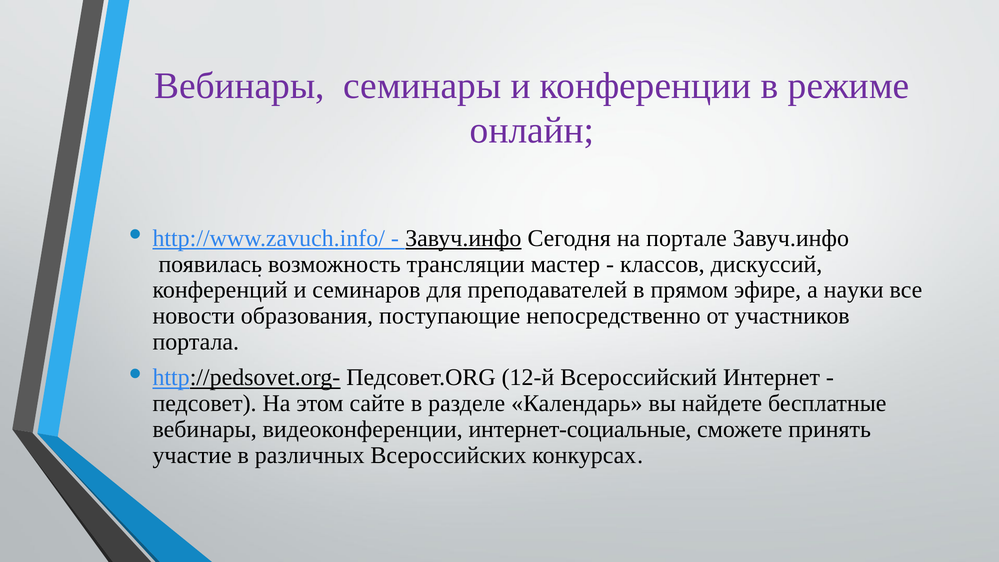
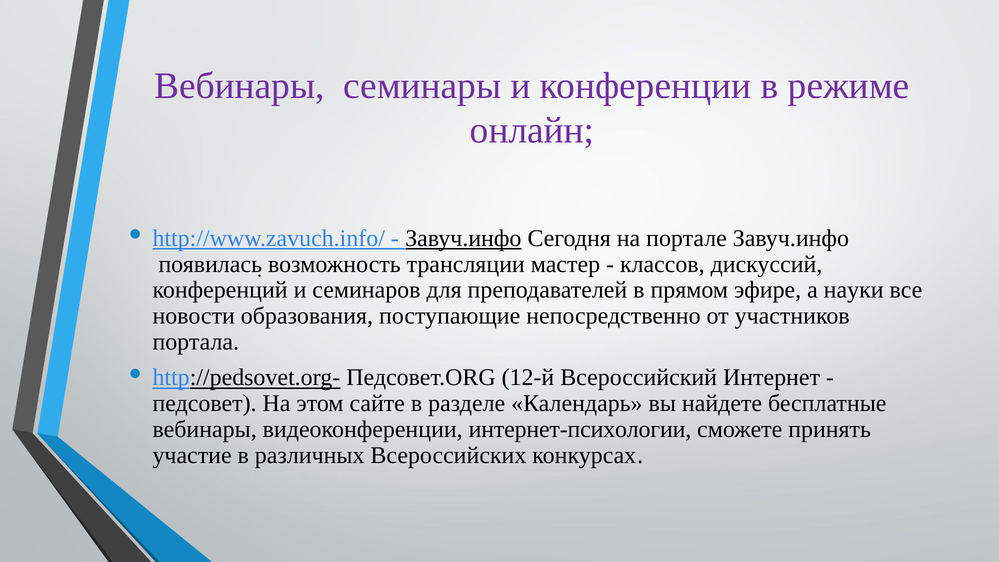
интернет-социальные: интернет-социальные -> интернет-психологии (580, 429)
